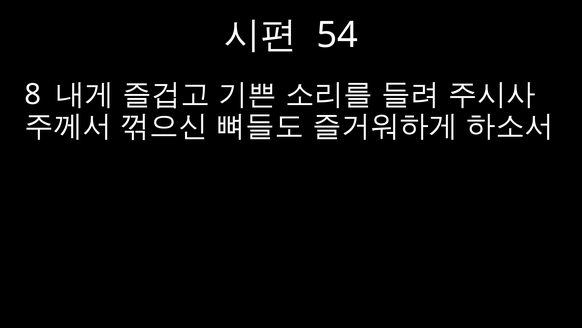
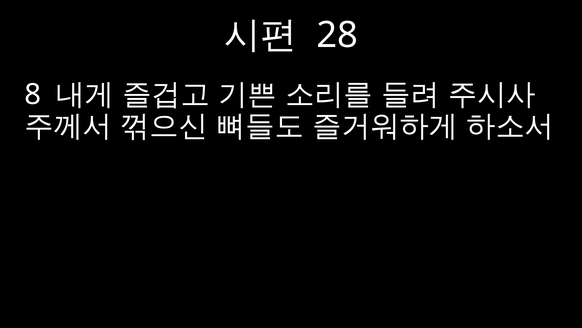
54: 54 -> 28 (337, 35)
